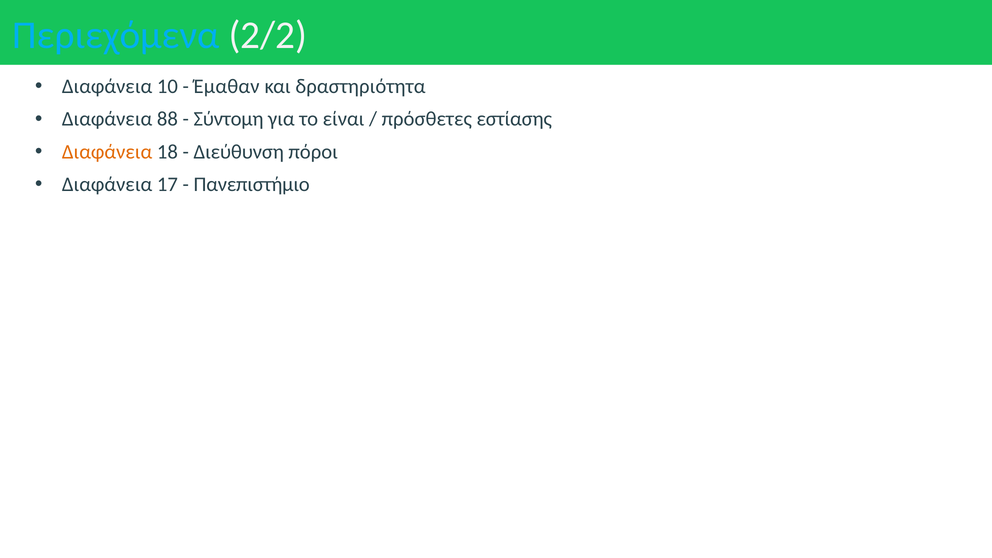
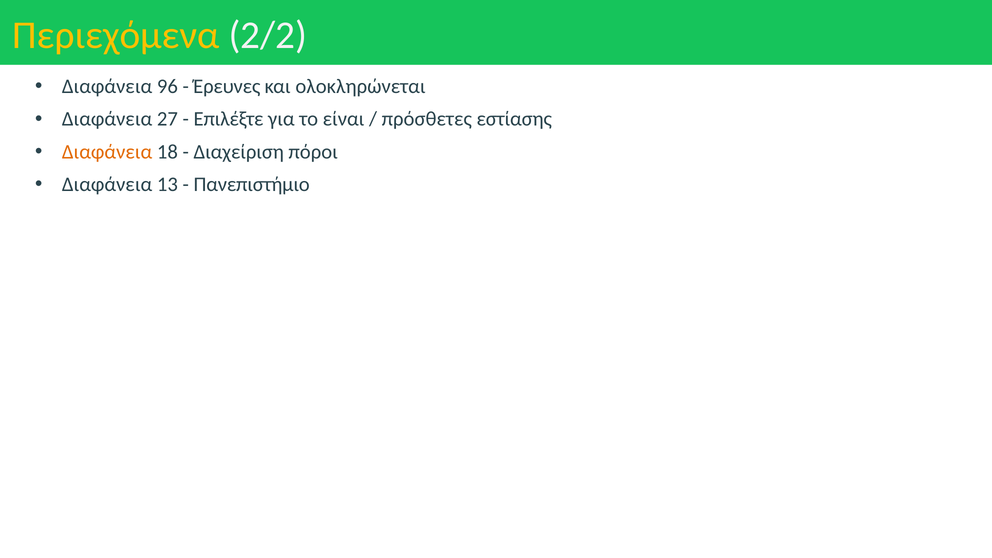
Περιεχόμενα colour: light blue -> yellow (116, 35)
10: 10 -> 96 (167, 86)
Έμαθαν: Έμαθαν -> Έρευνες (227, 86)
δραστηριότητα: δραστηριότητα -> ολοκληρώνεται (360, 86)
88: 88 -> 27 (167, 119)
Σύντομη: Σύντομη -> Επιλέξτε (229, 119)
Διεύθυνση: Διεύθυνση -> Διαχείριση (239, 152)
17: 17 -> 13 (167, 184)
